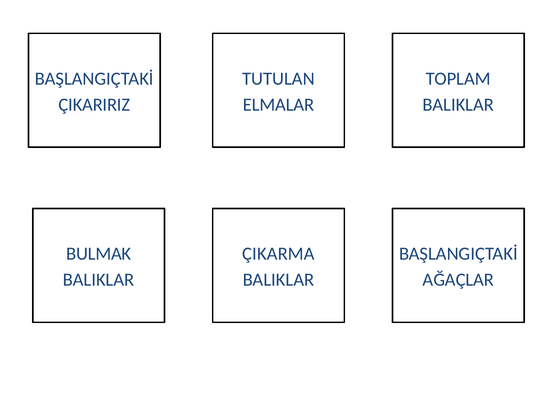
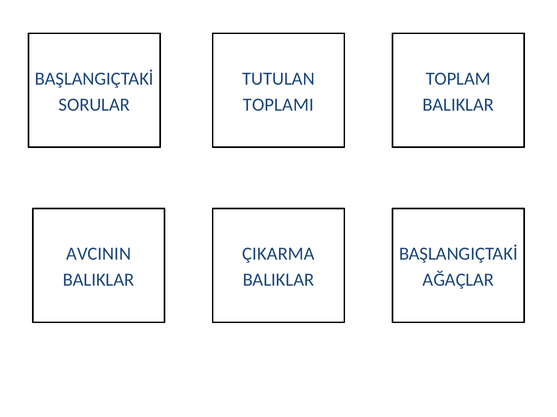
ÇIKARIRIZ: ÇIKARIRIZ -> SORULAR (94, 105)
ELMALAR: ELMALAR -> TOPLAMI (278, 105)
BULMAK: BULMAK -> AVCININ (99, 254)
